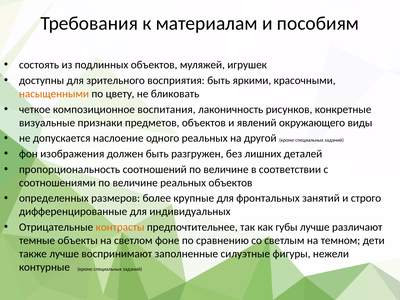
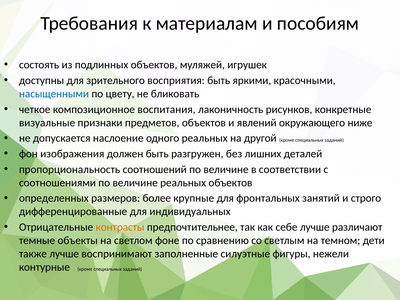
насыщенными colour: orange -> blue (54, 94)
виды: виды -> ниже (360, 123)
губы: губы -> себе (286, 227)
